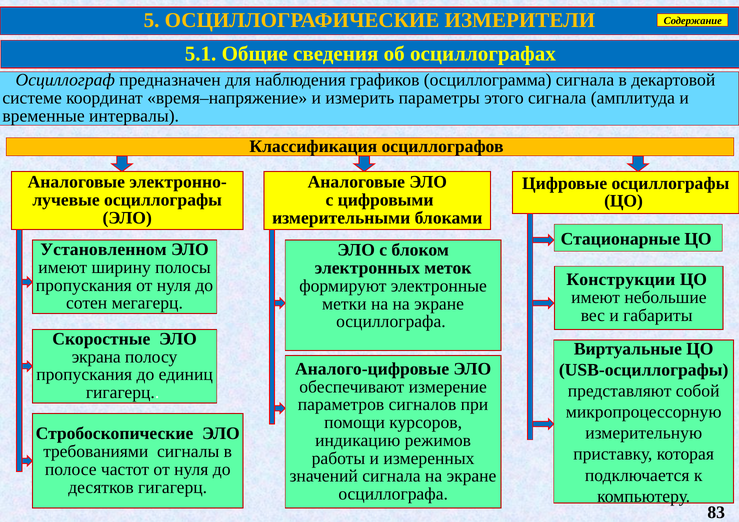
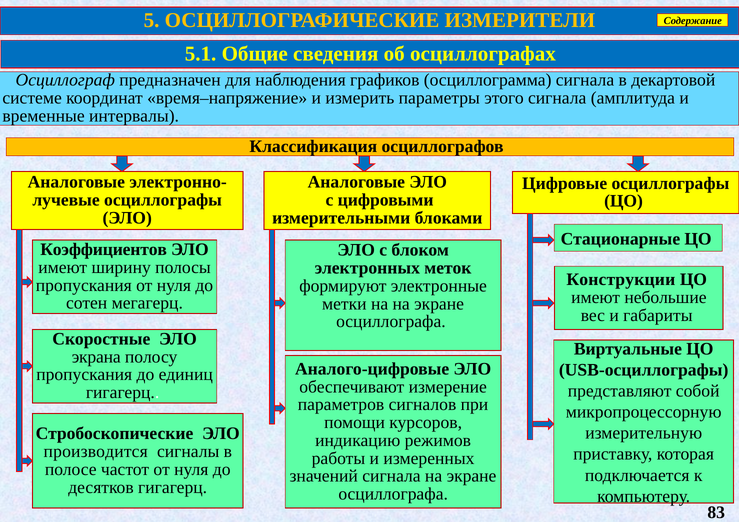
Установленном: Установленном -> Коэффициентов (104, 250)
требованиями: требованиями -> производится (96, 452)
